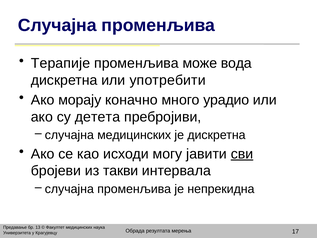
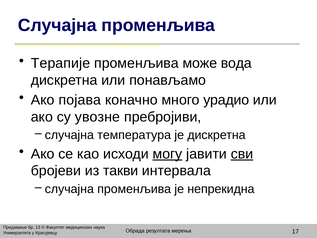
употребити: употребити -> понављамо (168, 80)
морају: морају -> појава (80, 100)
детета: детета -> увозне (97, 117)
случајна медицинских: медицинских -> температура (134, 135)
могу underline: none -> present (167, 154)
